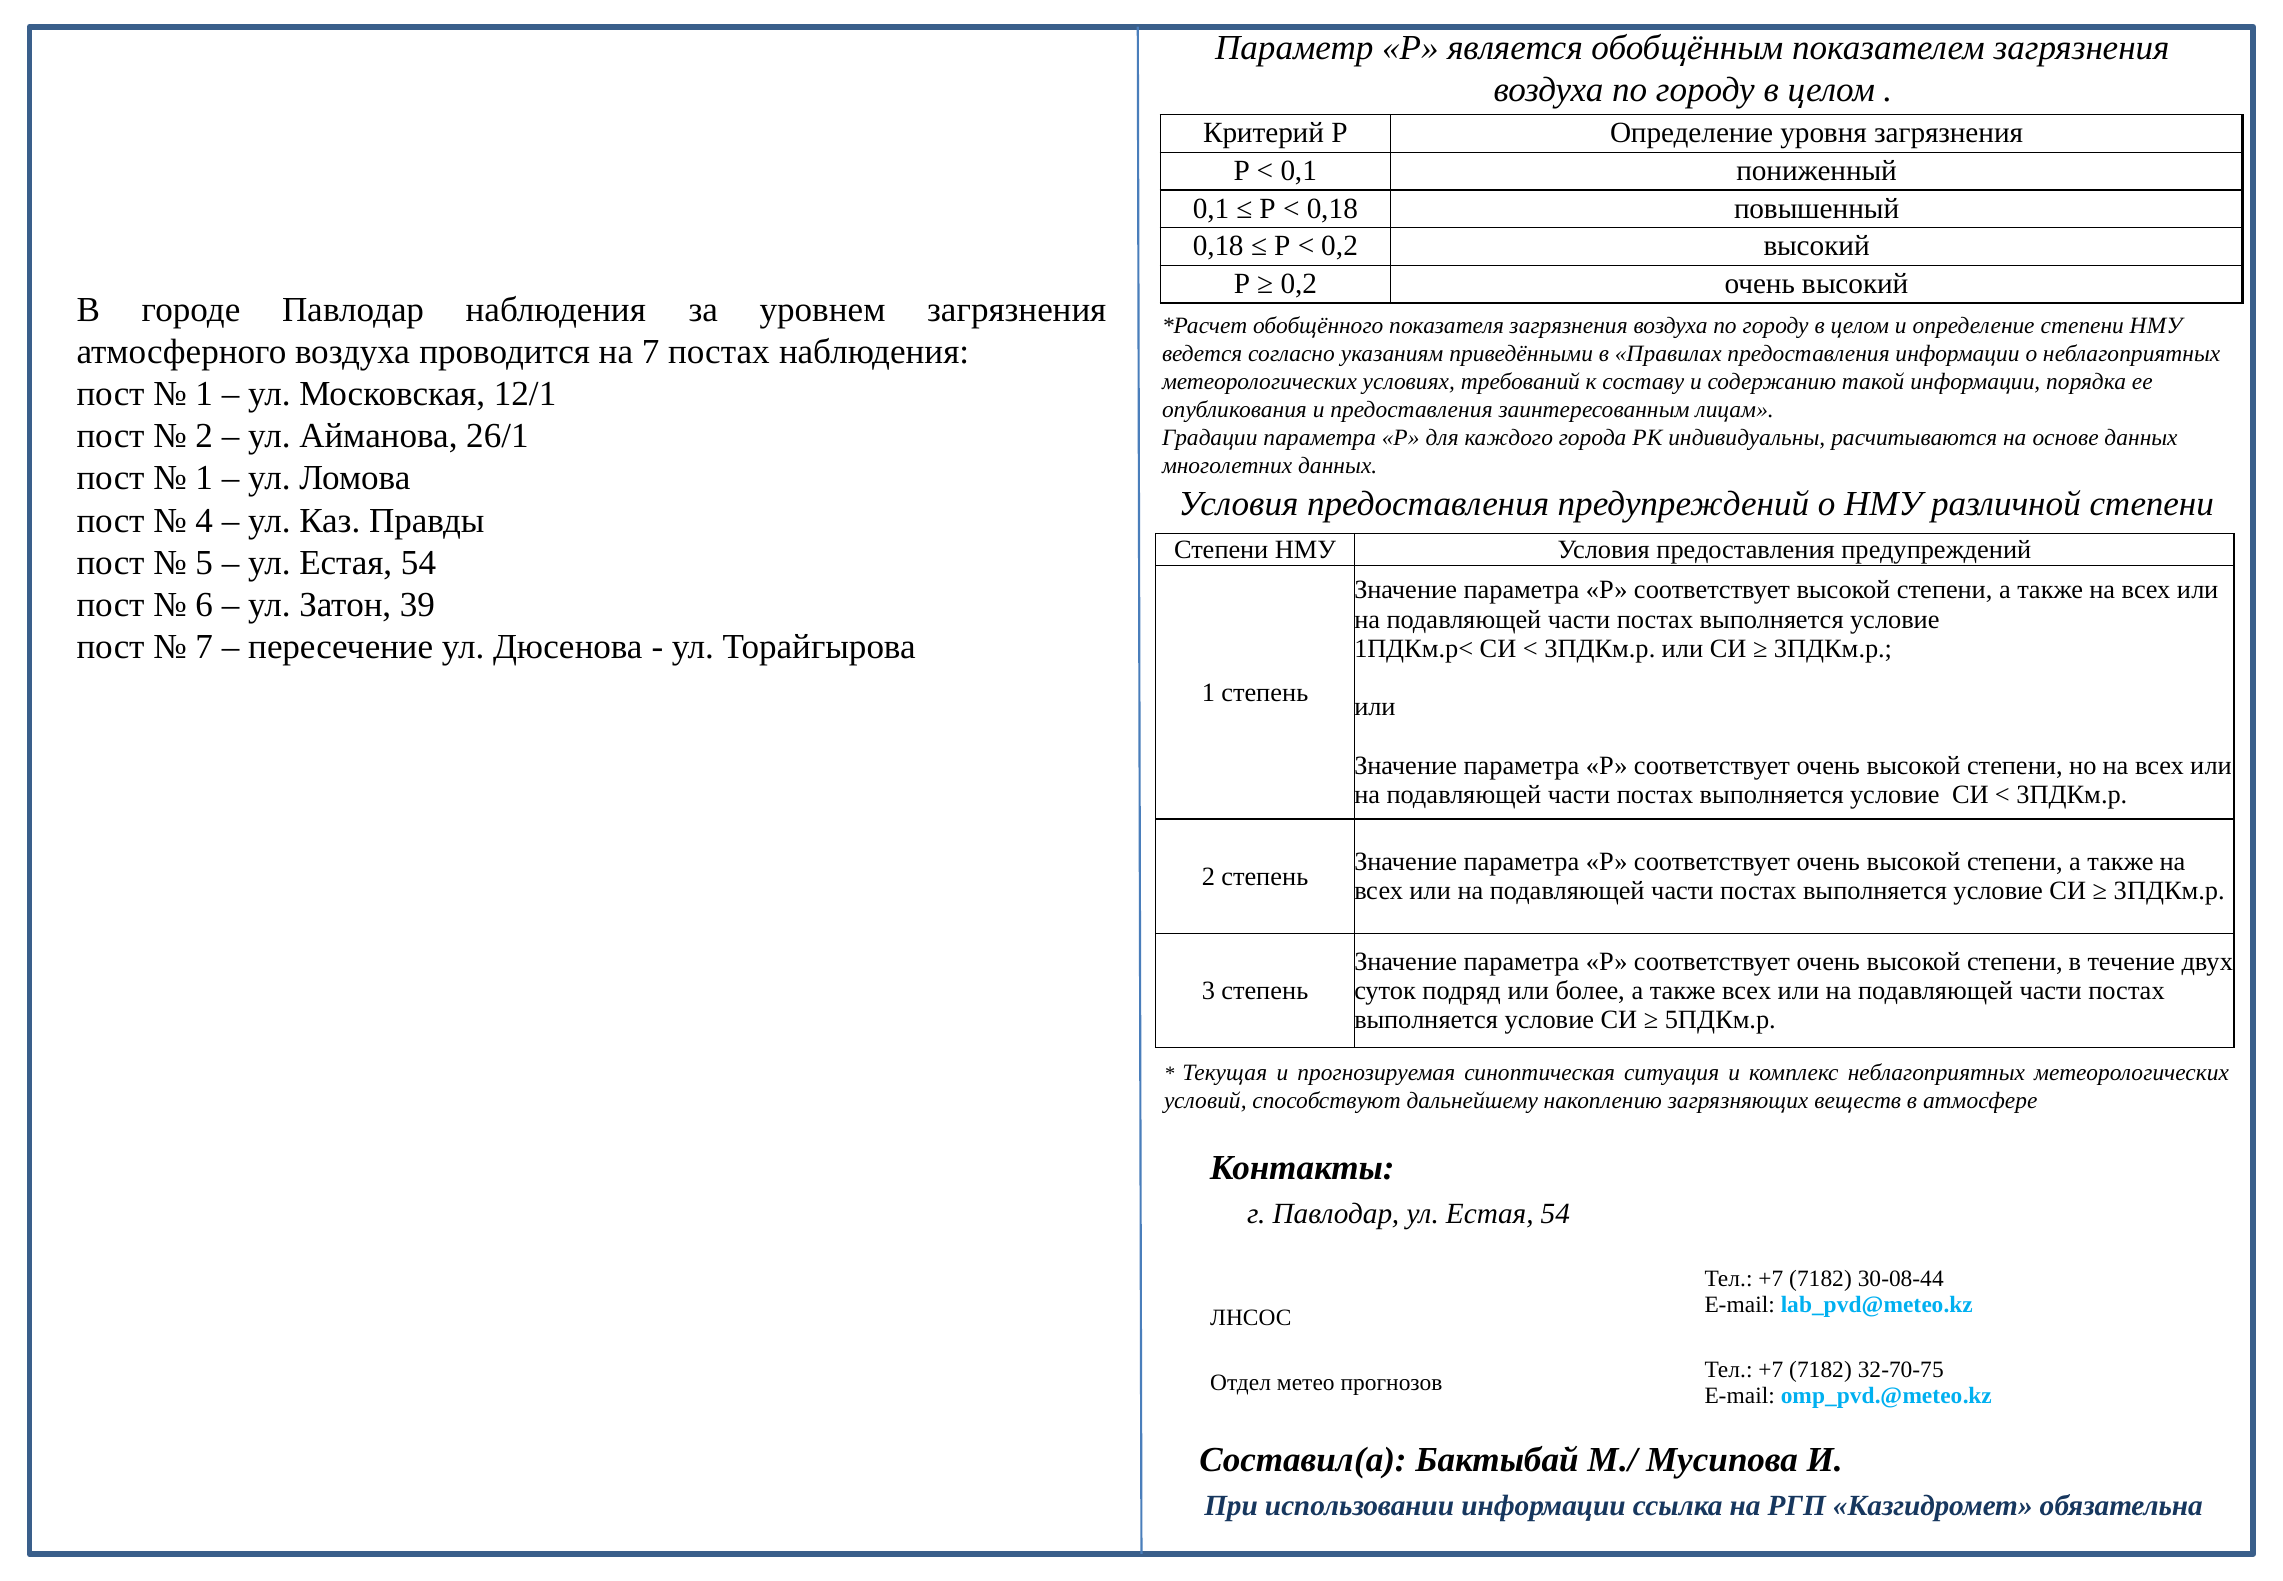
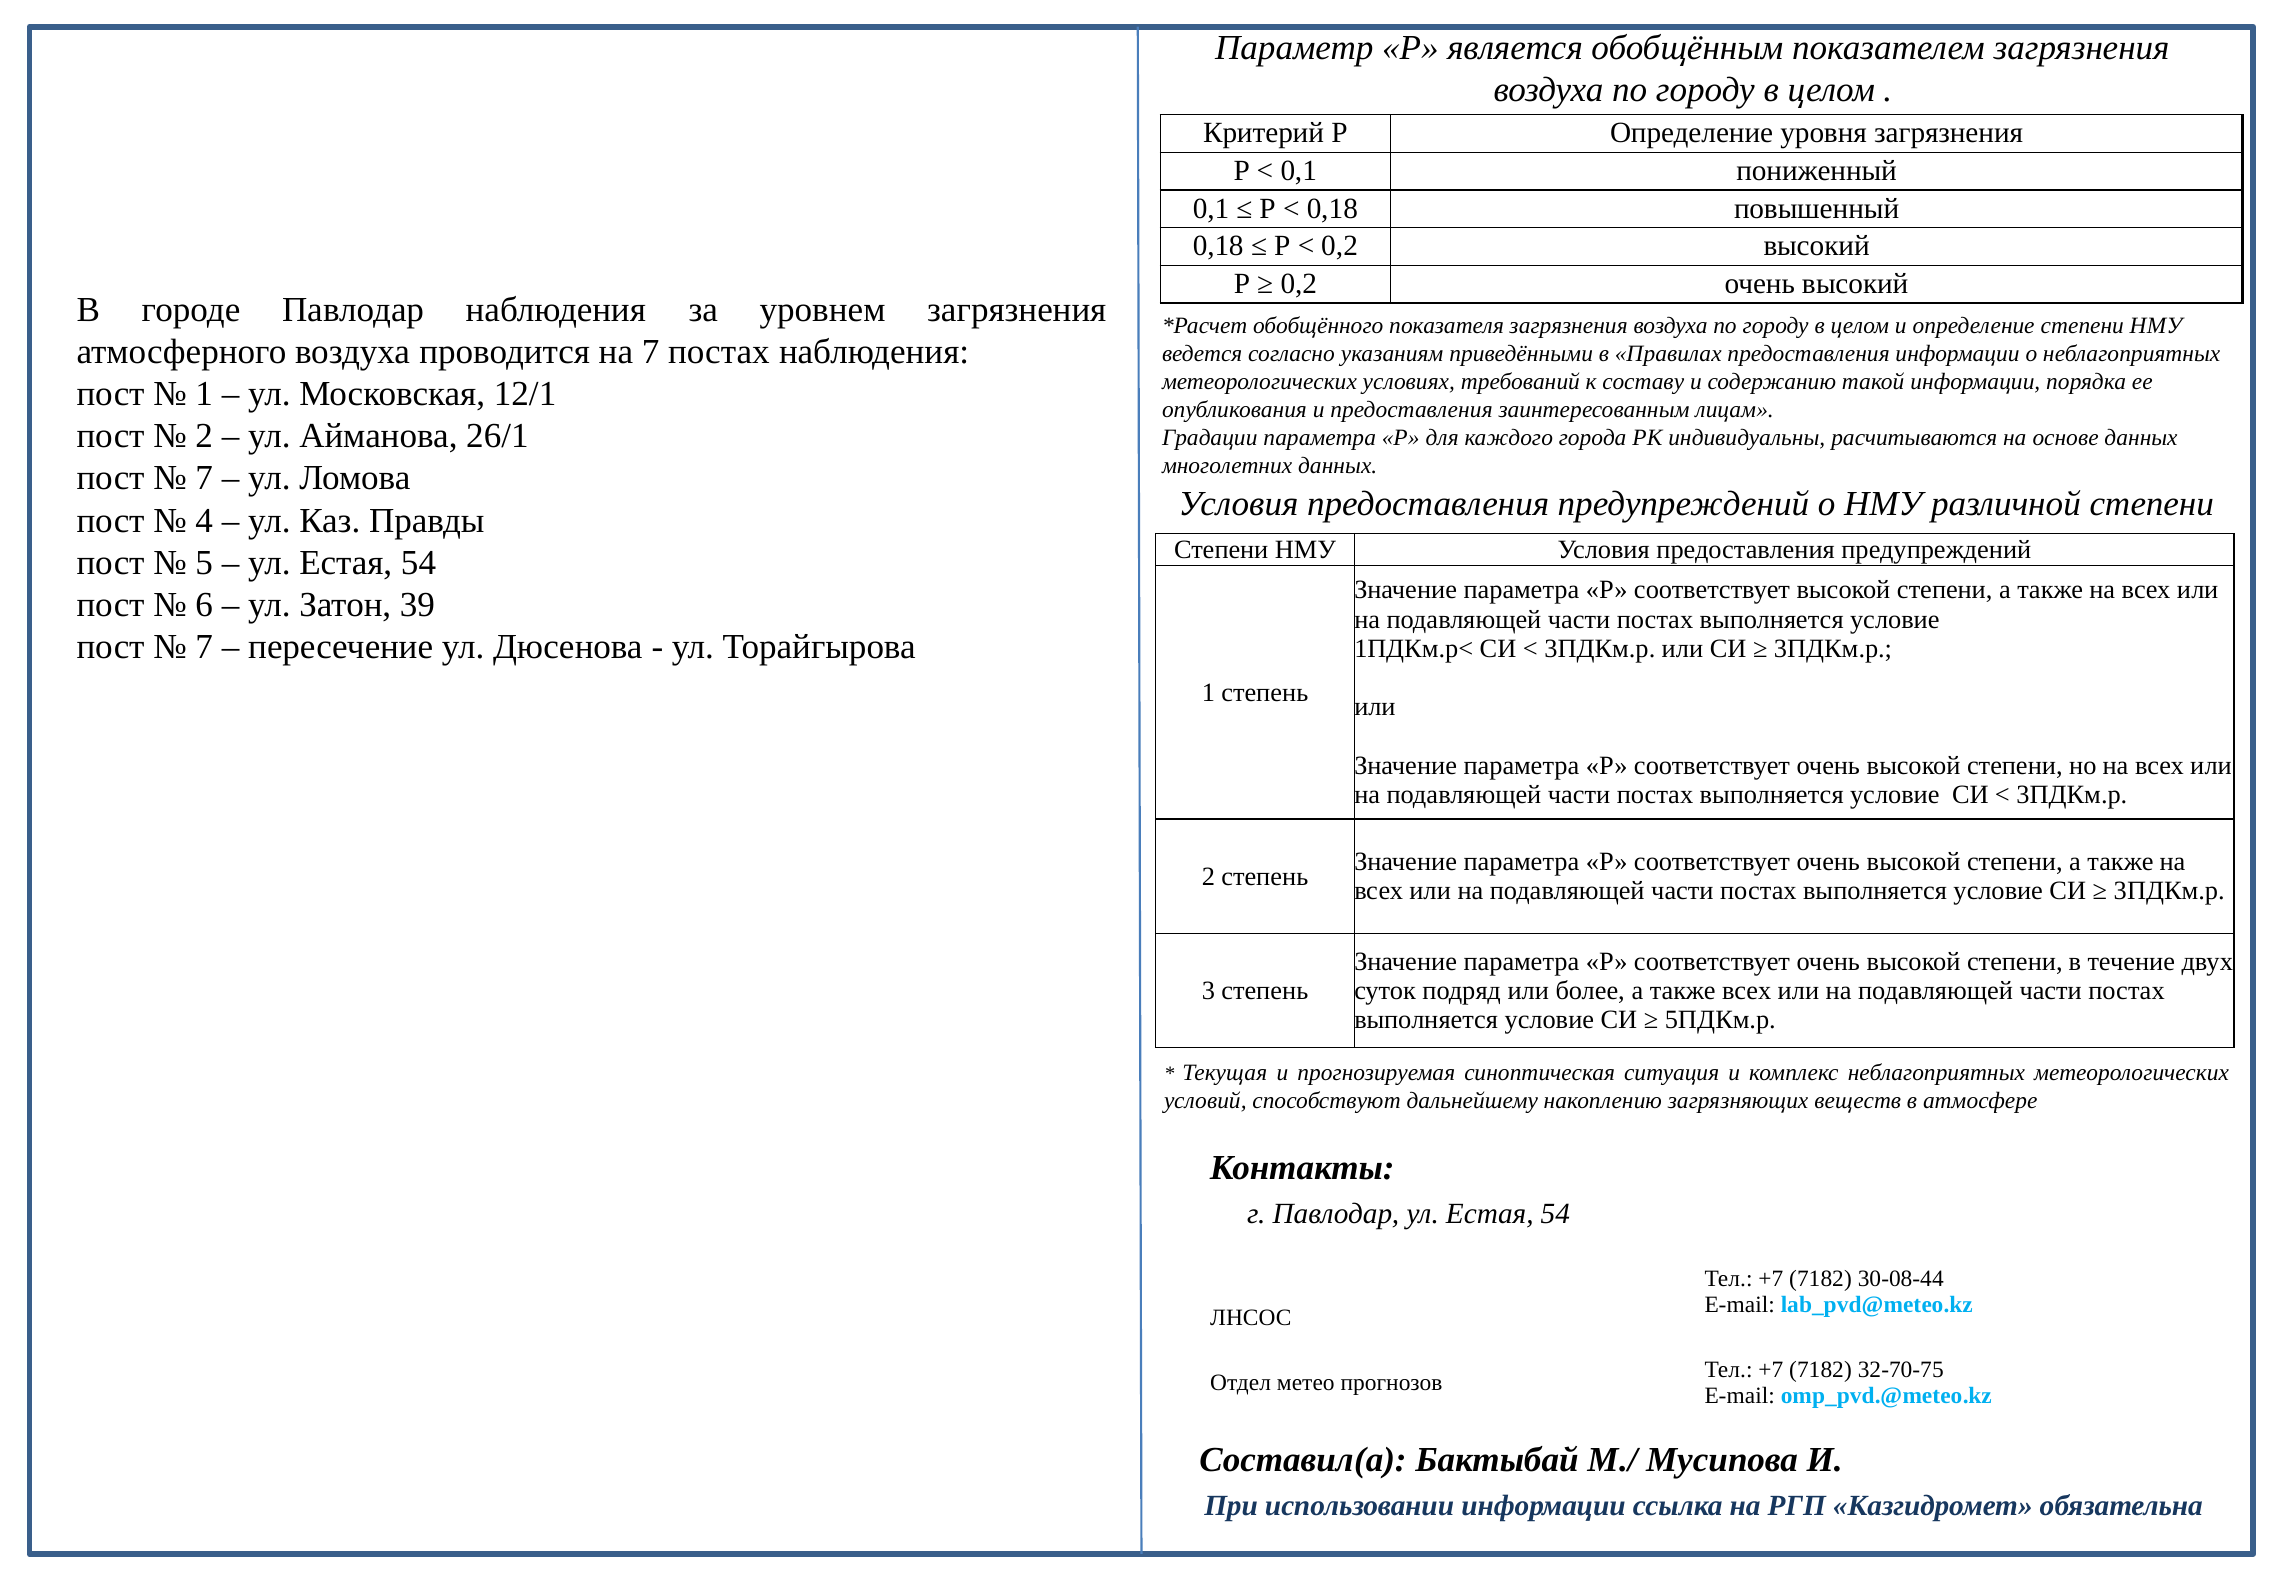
1: 1 -> 7 (204, 478)
